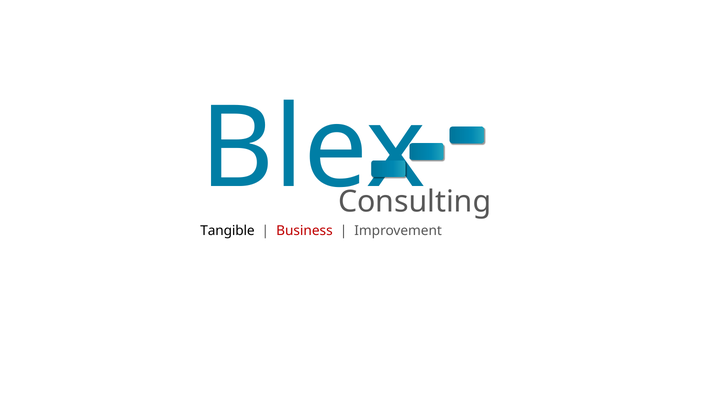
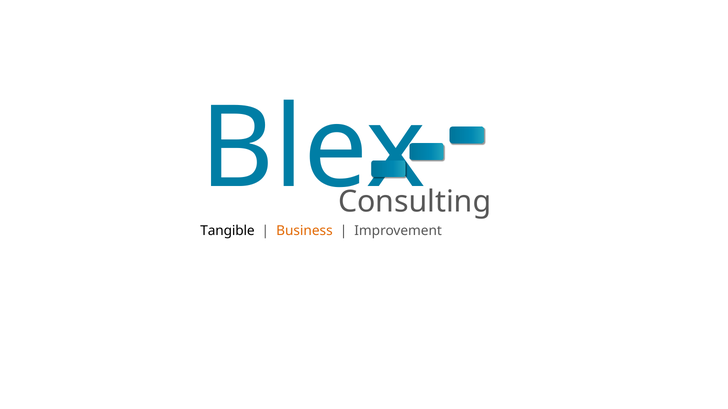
Business colour: red -> orange (304, 231)
